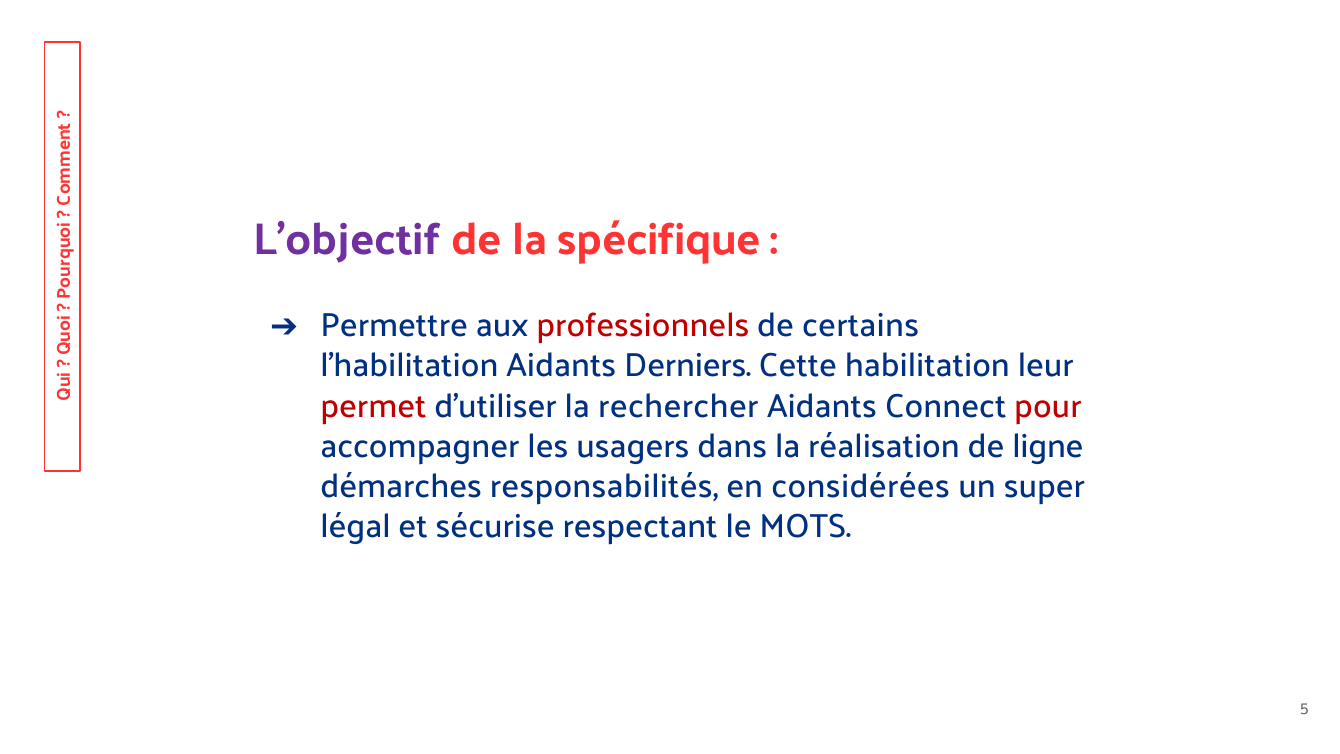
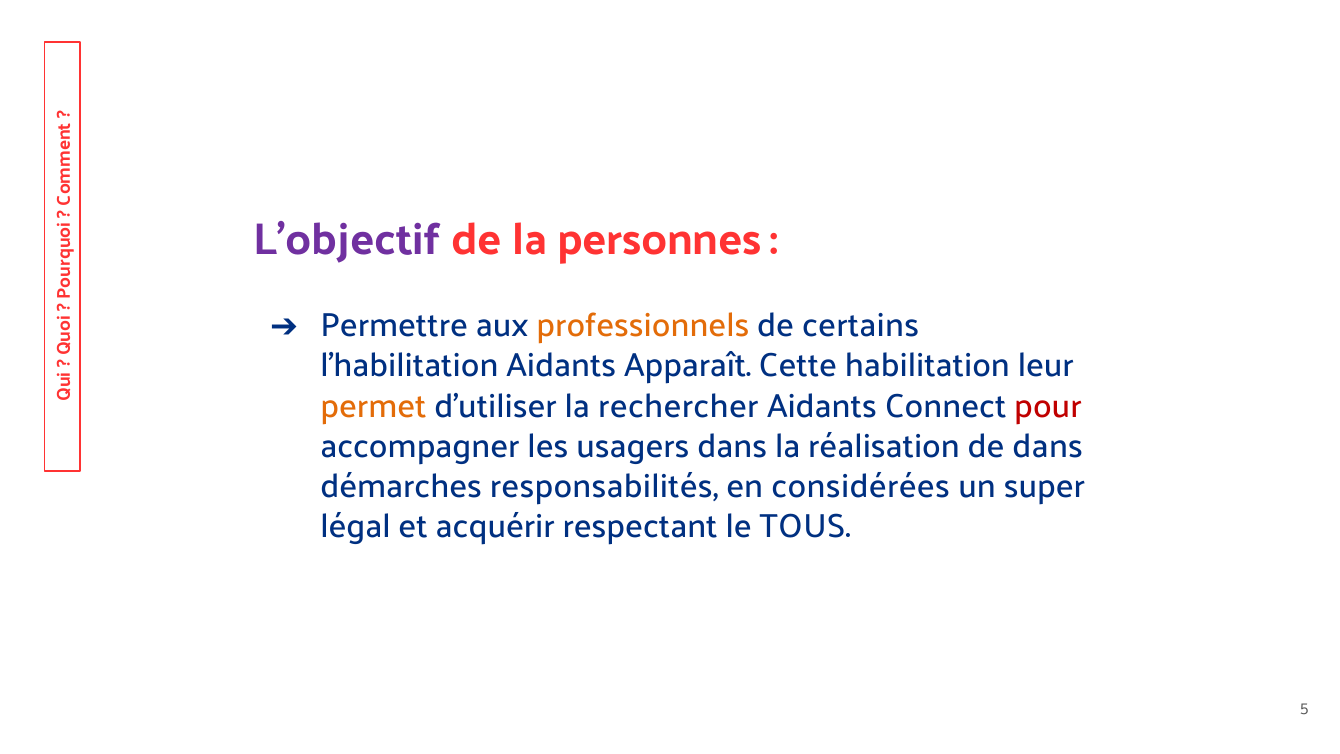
spécifique: spécifique -> personnes (659, 239)
professionnels colour: red -> orange (643, 326)
Derniers: Derniers -> Apparaît (688, 366)
permet colour: red -> orange (373, 406)
de ligne: ligne -> dans (1048, 446)
sécurise: sécurise -> acquérir (495, 527)
MOTS: MOTS -> TOUS (805, 527)
